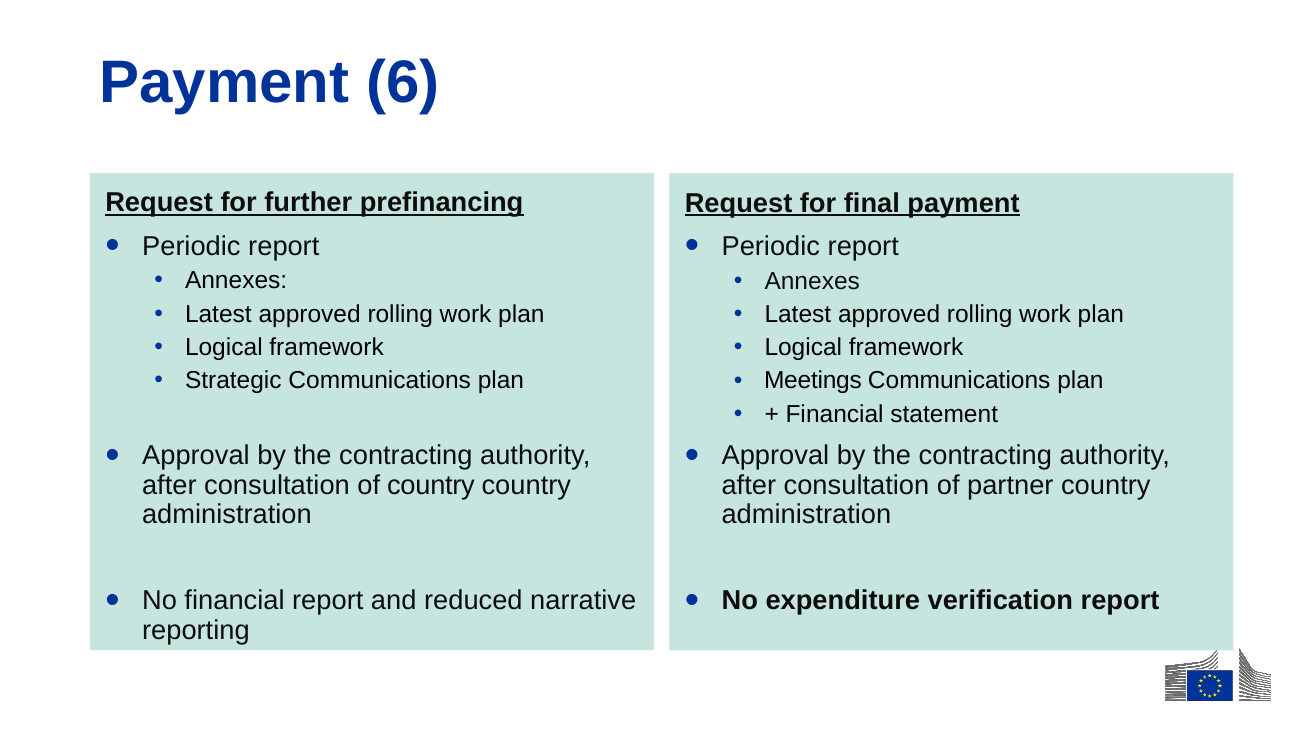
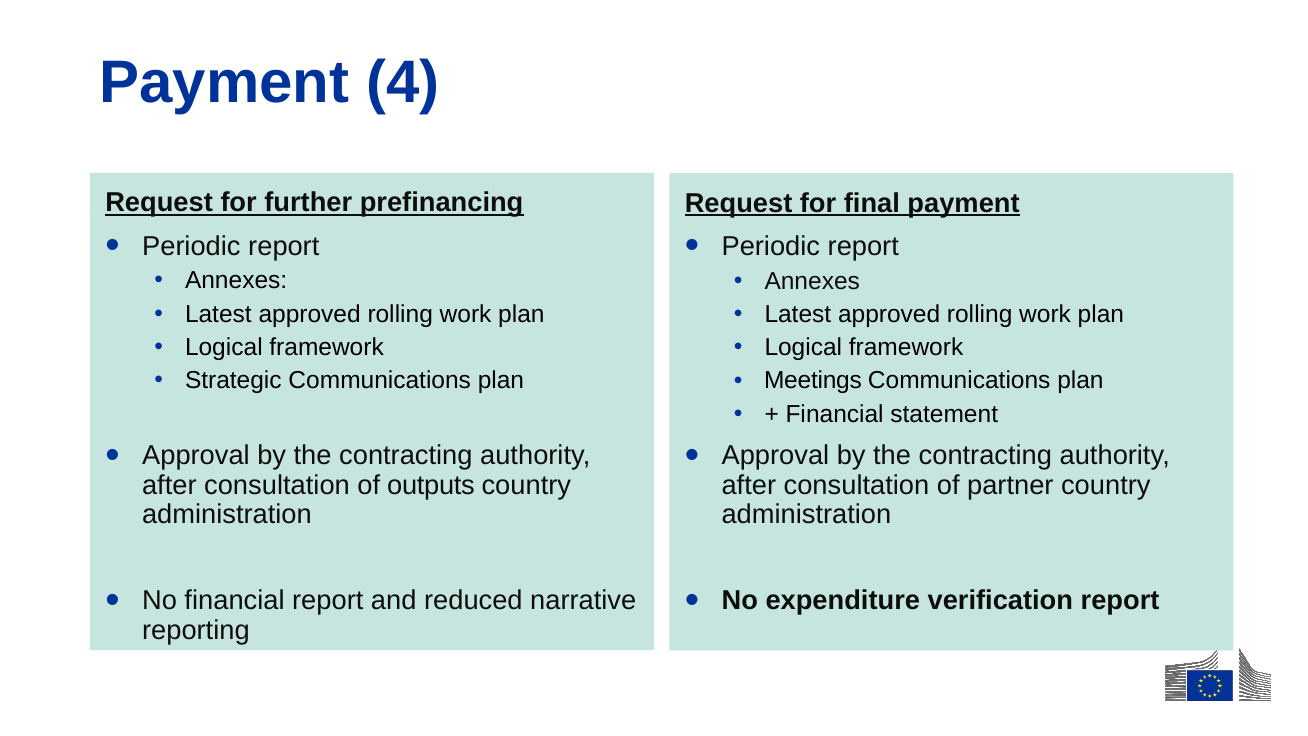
6: 6 -> 4 (403, 83)
of country: country -> outputs (431, 485)
